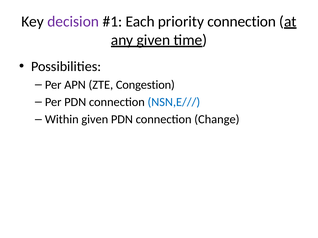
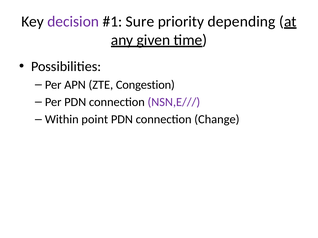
Each: Each -> Sure (140, 21)
priority connection: connection -> depending (242, 21)
NSN,E/// colour: blue -> purple (174, 102)
Within given: given -> point (95, 120)
